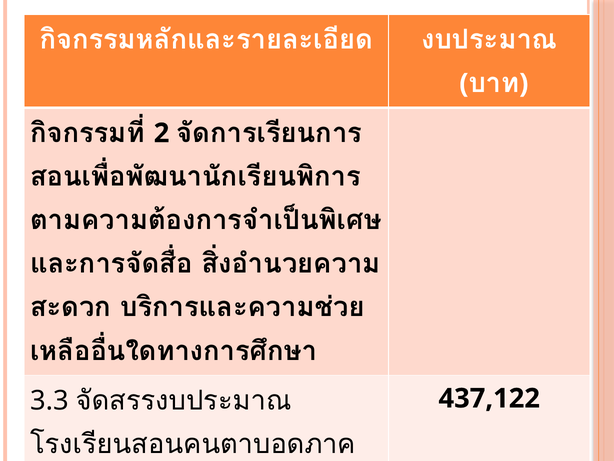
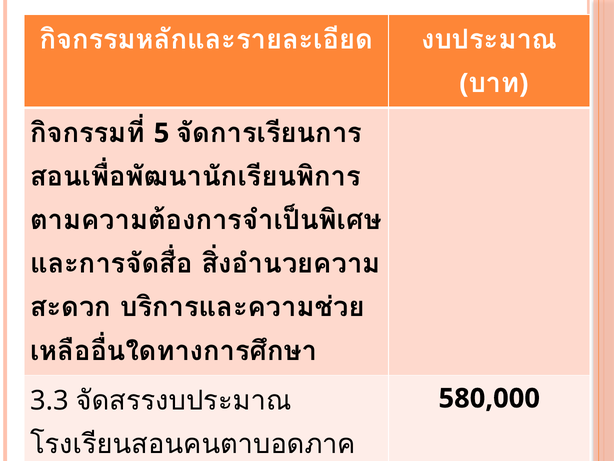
2: 2 -> 5 (162, 133)
437,122: 437,122 -> 580,000 (489, 398)
